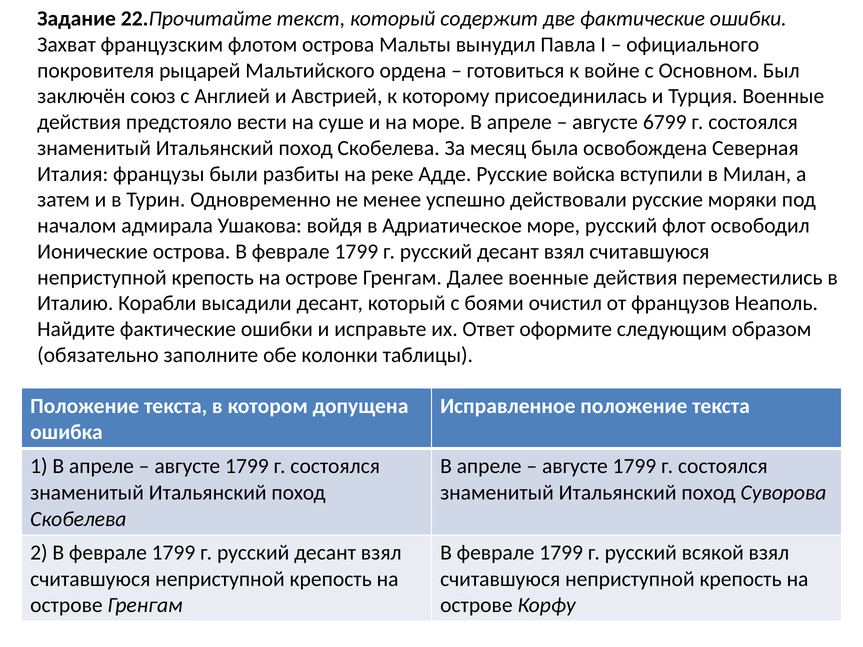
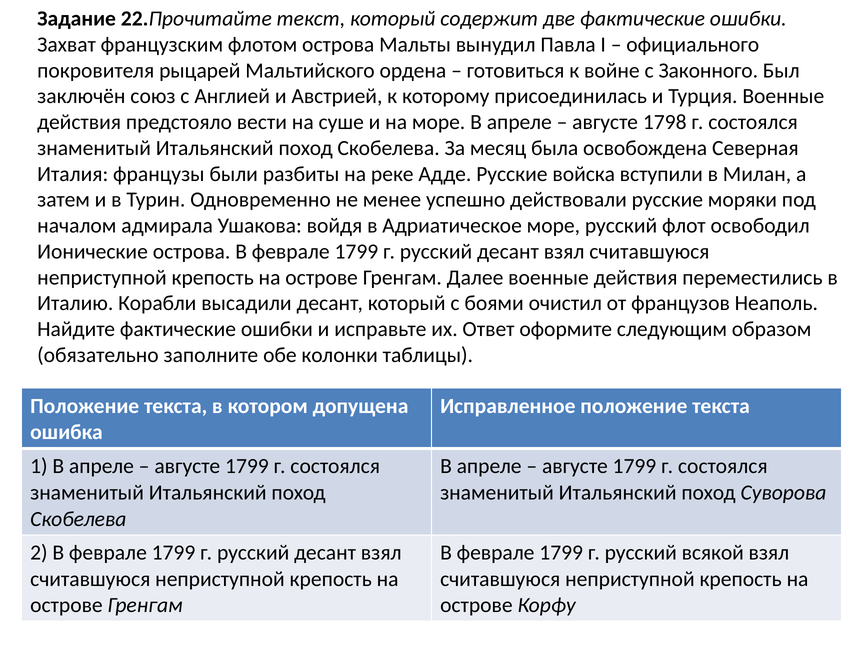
Основном: Основном -> Законного (708, 70)
6799: 6799 -> 1798 (665, 122)
